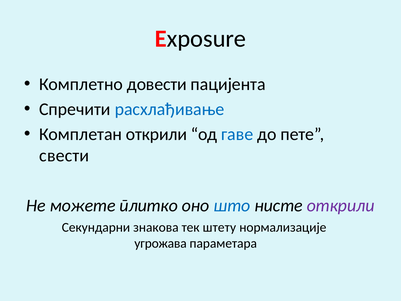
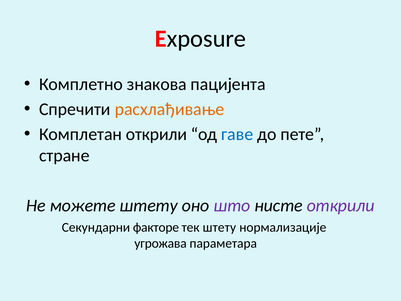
довести: довести -> знакова (157, 84)
расхлађивање colour: blue -> orange (170, 109)
свести: свести -> стране (64, 155)
можете плитко: плитко -> штету (149, 205)
што colour: blue -> purple (232, 205)
знакова: знакова -> факторе (156, 227)
